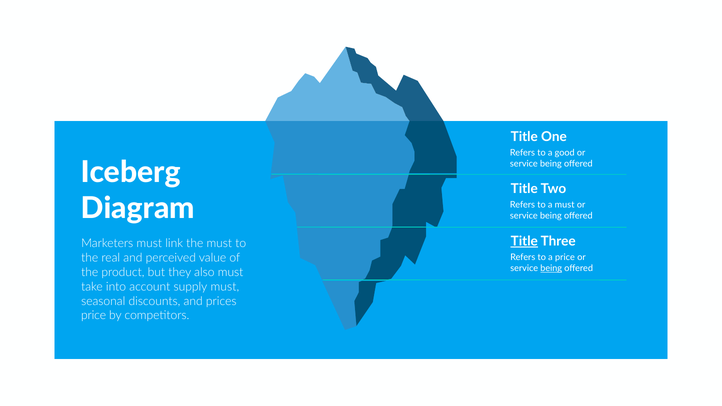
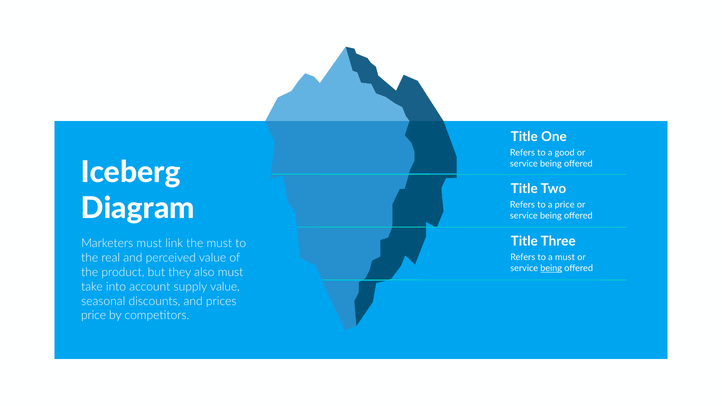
a must: must -> price (565, 205)
Title underline: present -> none (524, 241)
a price: price -> must (565, 258)
supply must: must -> value (225, 287)
